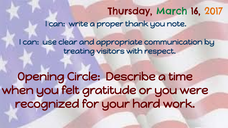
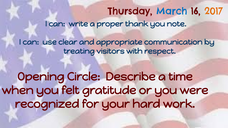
March colour: green -> blue (172, 11)
